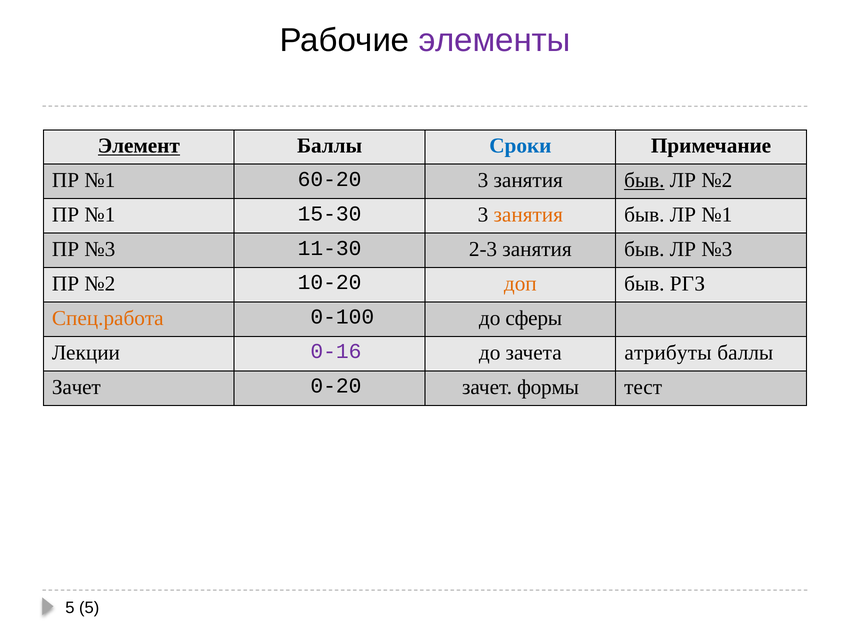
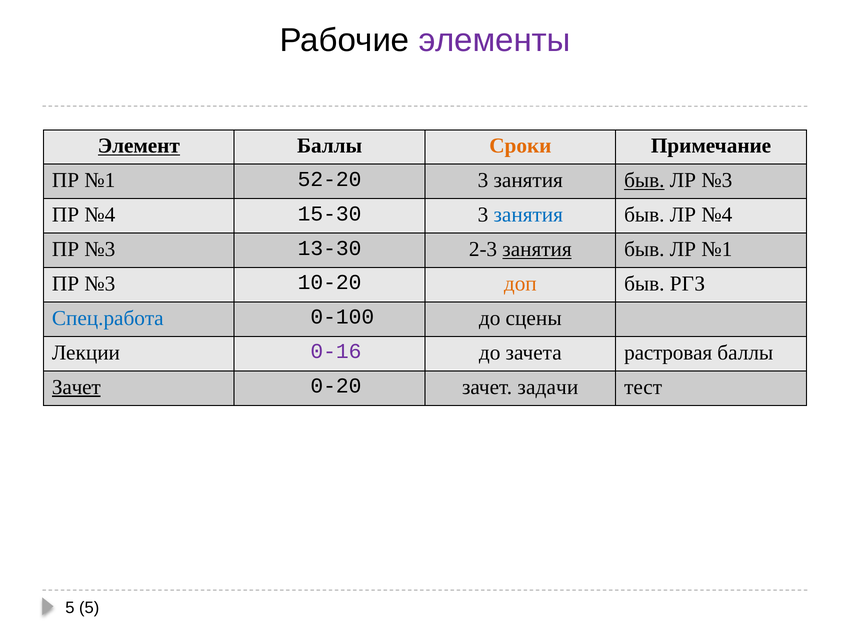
Сроки colour: blue -> orange (520, 146)
60-20: 60-20 -> 52-20 (330, 179)
ЛР №2: №2 -> №3 (717, 181)
№1: №1 -> №4 (100, 215)
занятия colour: orange -> blue (528, 215)
ЛР №1: №1 -> №4 (717, 215)
11-30: 11-30 -> 13-30 (330, 248)
занятия underline: none -> present (537, 249)
ЛР №3: №3 -> №1 (717, 249)
№2: №2 -> №3 (100, 284)
Спец.работа colour: orange -> blue (108, 318)
сферы: сферы -> сцены (534, 318)
атрибуты: атрибуты -> растровая (668, 353)
Зачет underline: none -> present (76, 387)
формы: формы -> задачи (548, 387)
